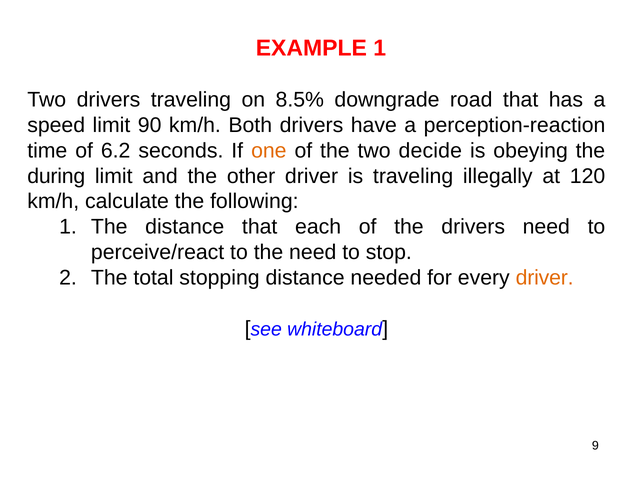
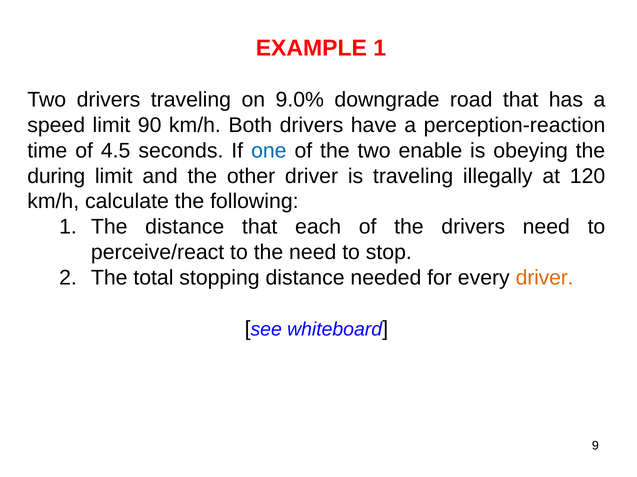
8.5%: 8.5% -> 9.0% (300, 100)
6.2: 6.2 -> 4.5 (116, 151)
one colour: orange -> blue (269, 151)
decide: decide -> enable (430, 151)
